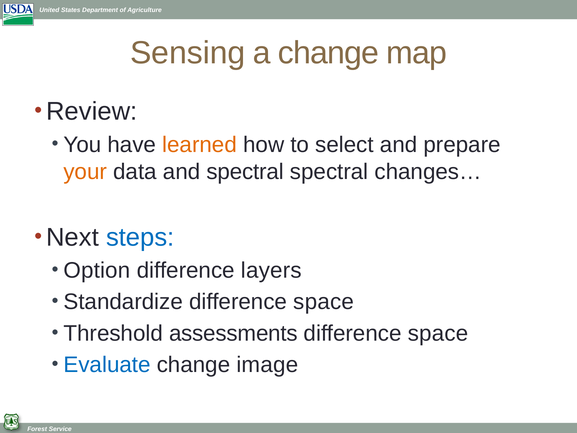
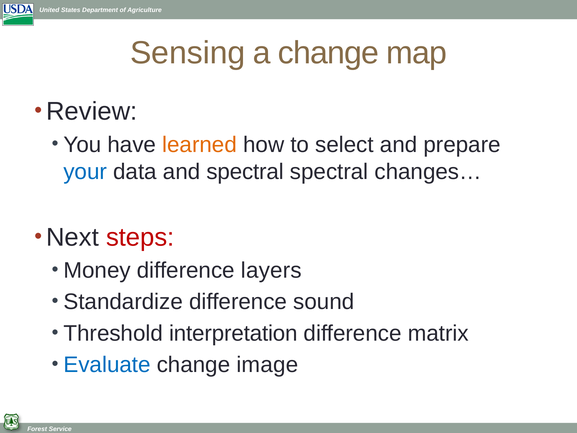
your colour: orange -> blue (85, 172)
steps colour: blue -> red (140, 237)
Option: Option -> Money (97, 270)
Standardize difference space: space -> sound (324, 302)
assessments: assessments -> interpretation (233, 333)
space: space -> matrix (438, 333)
